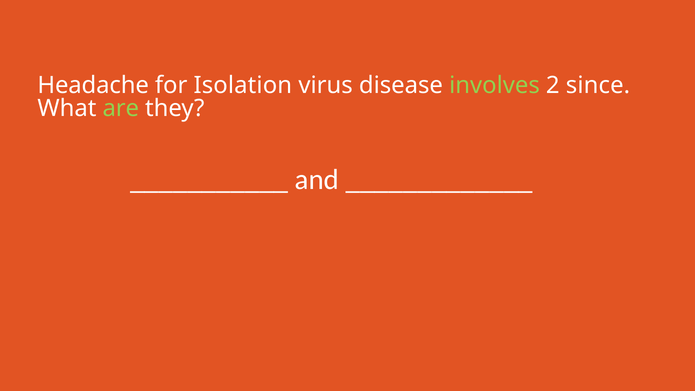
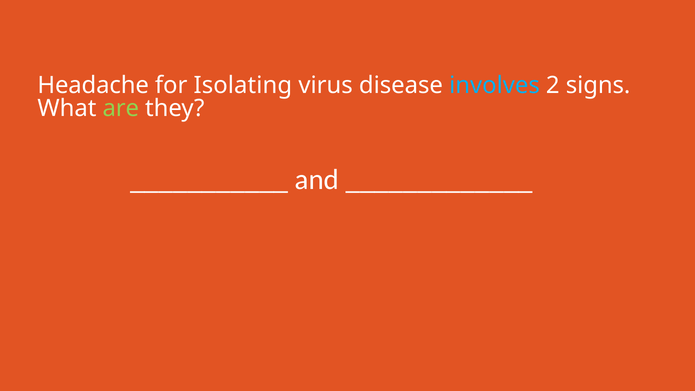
Isolation: Isolation -> Isolating (243, 86)
involves colour: light green -> light blue (494, 86)
since: since -> signs (598, 86)
